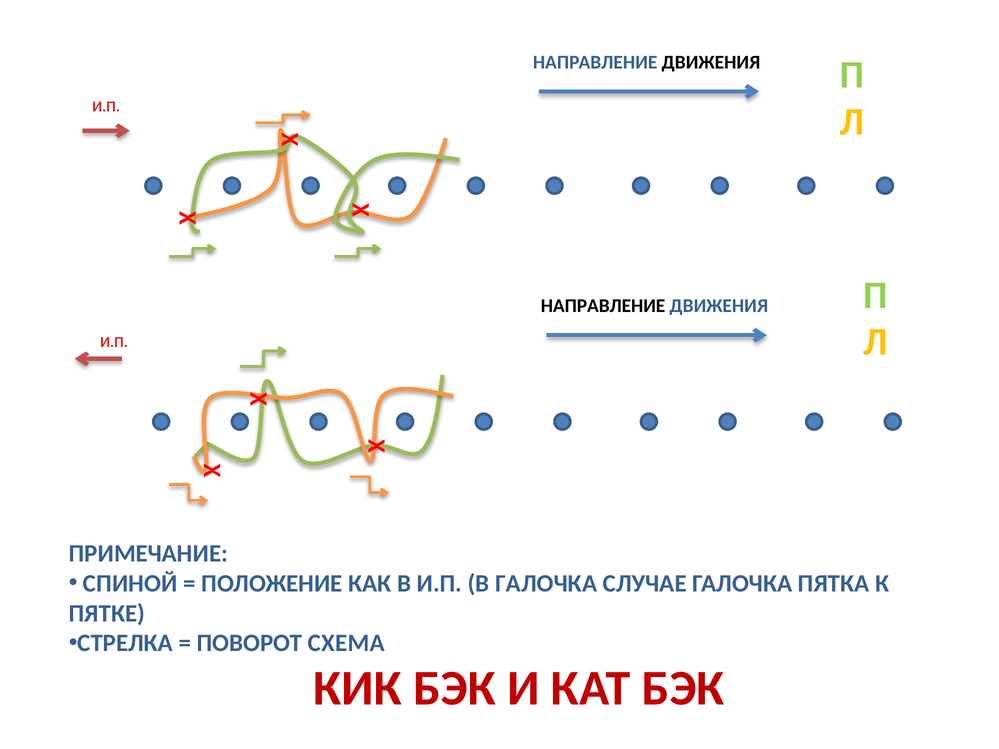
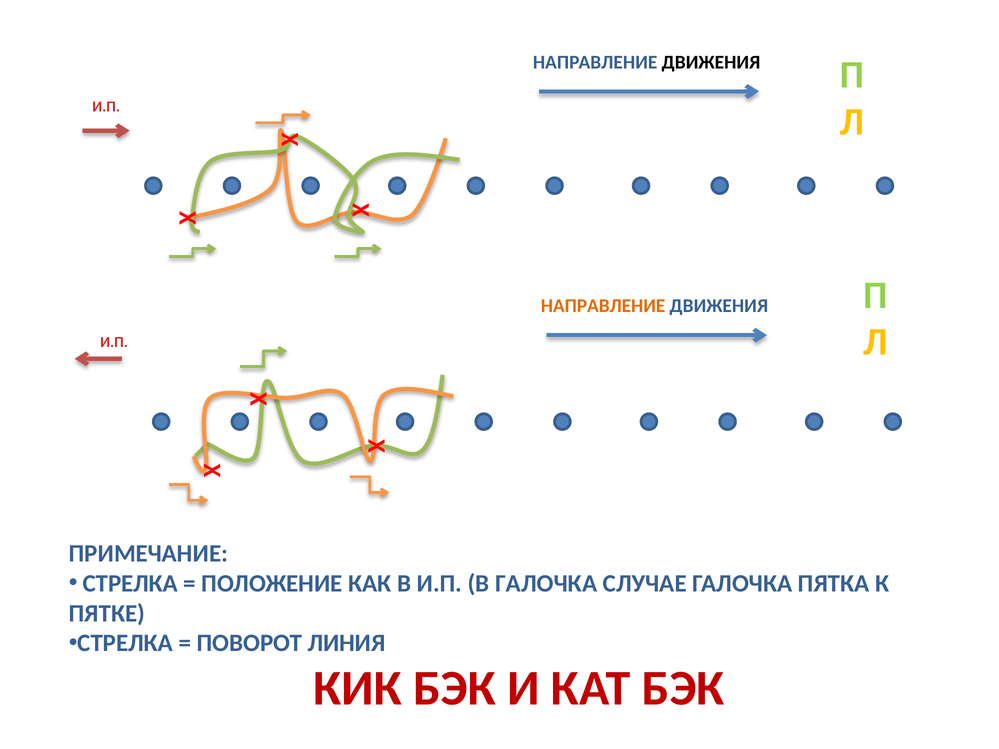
НАПРАВЛЕНИЕ colour: black -> orange (603, 306)
СПИНОЙ: СПИНОЙ -> СТРЕЛКА (130, 584)
СХЕМА: СХЕМА -> ЛИНИЯ (346, 643)
